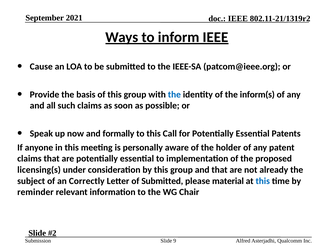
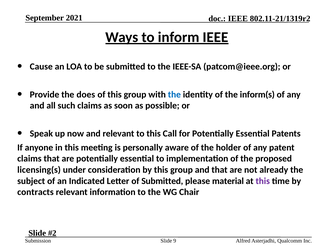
basis: basis -> does (86, 94)
and formally: formally -> relevant (118, 133)
Correctly: Correctly -> Indicated (87, 181)
this colour: blue -> purple (263, 181)
reminder: reminder -> contracts (35, 192)
